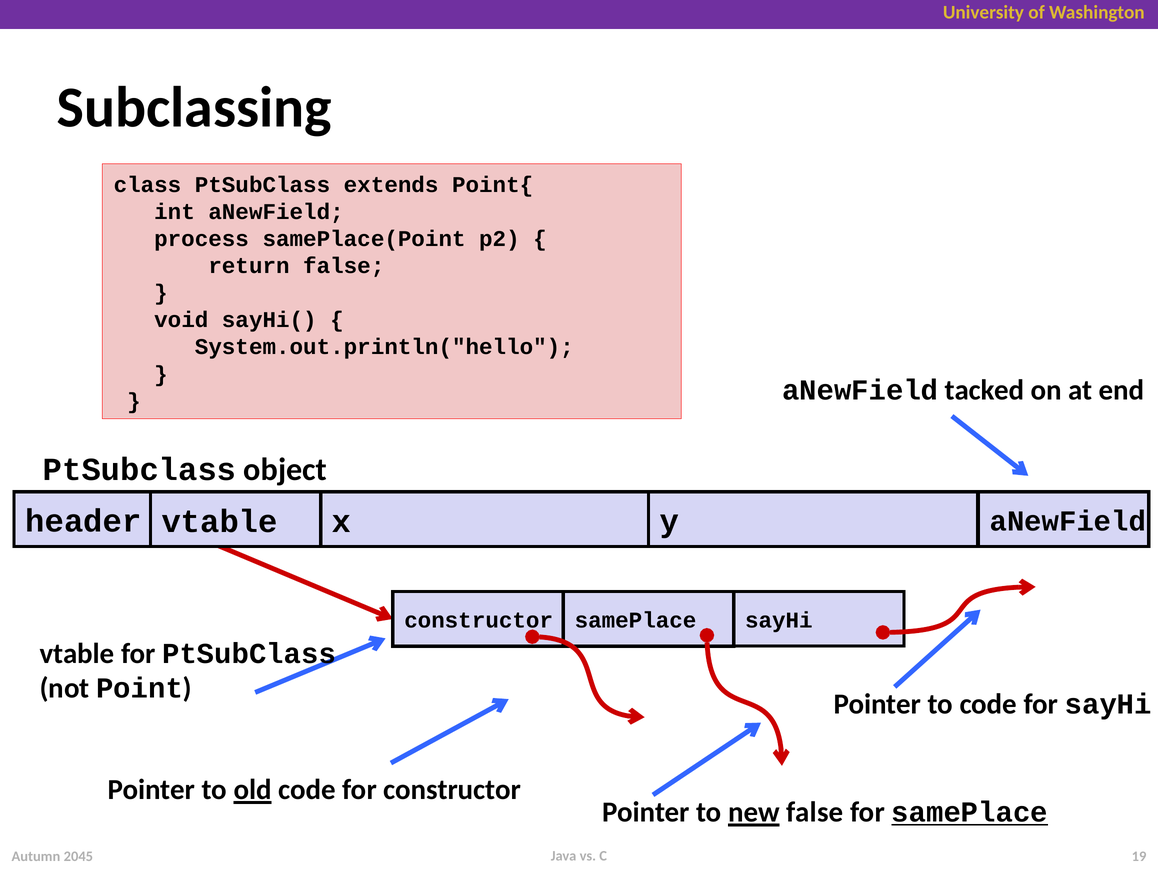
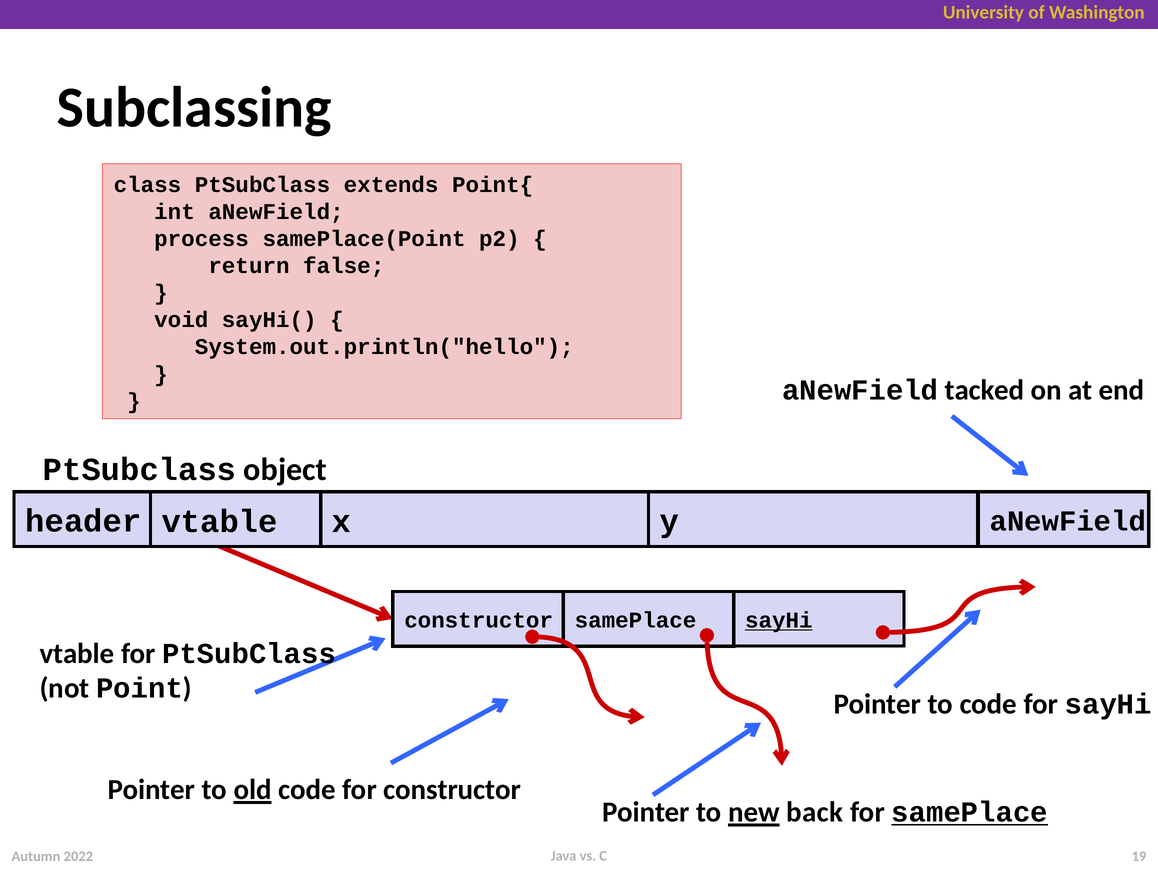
sayHi underline: none -> present (779, 620)
new false: false -> back (815, 812)
2045: 2045 -> 2022 (78, 856)
